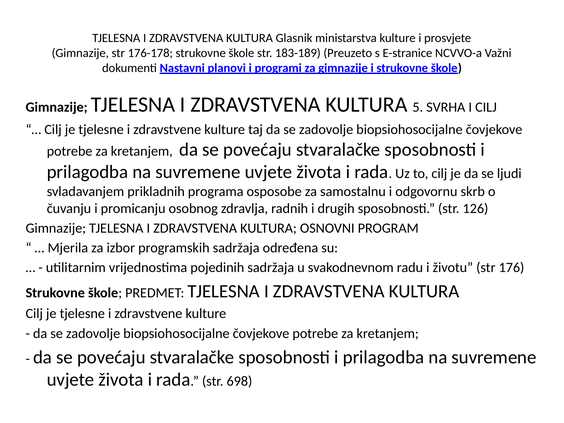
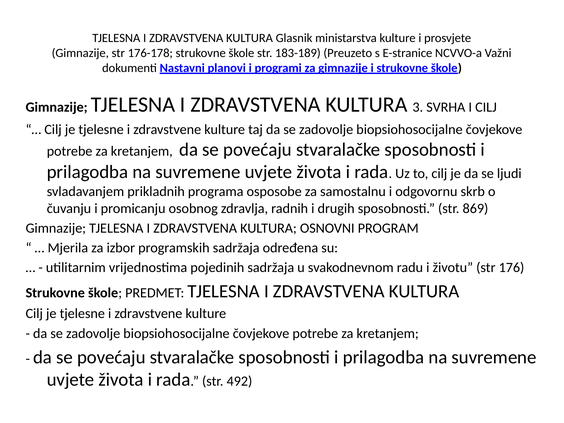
5: 5 -> 3 (418, 107)
126: 126 -> 869 (475, 208)
698: 698 -> 492 (239, 381)
